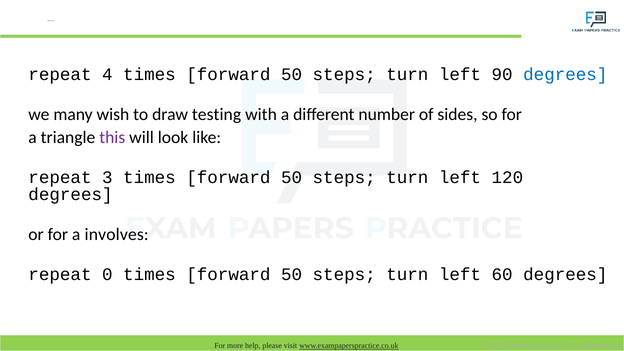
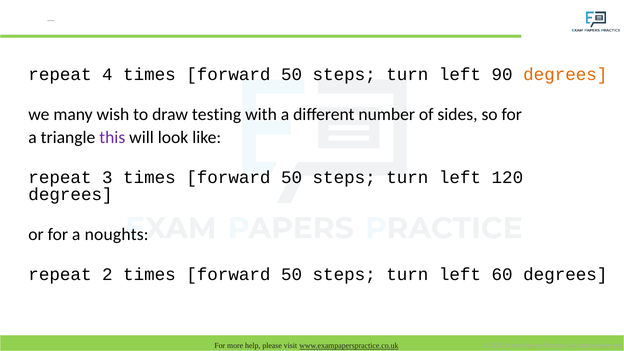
degrees colour: blue -> orange (565, 74)
involves: involves -> noughts (117, 234)
0: 0 -> 2 (107, 274)
